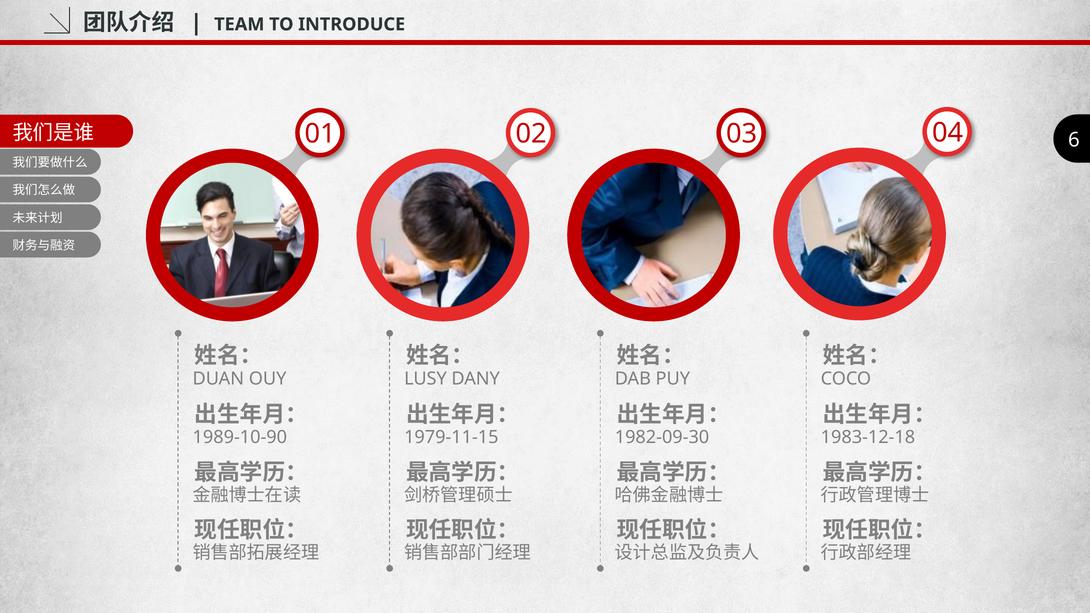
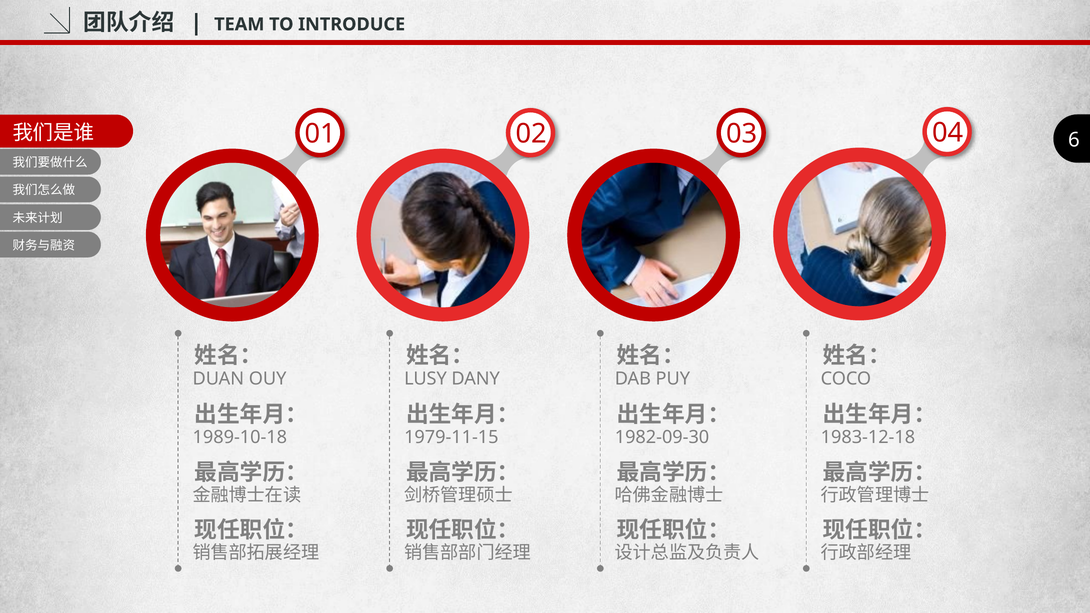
1989-10-90: 1989-10-90 -> 1989-10-18 (240, 437)
